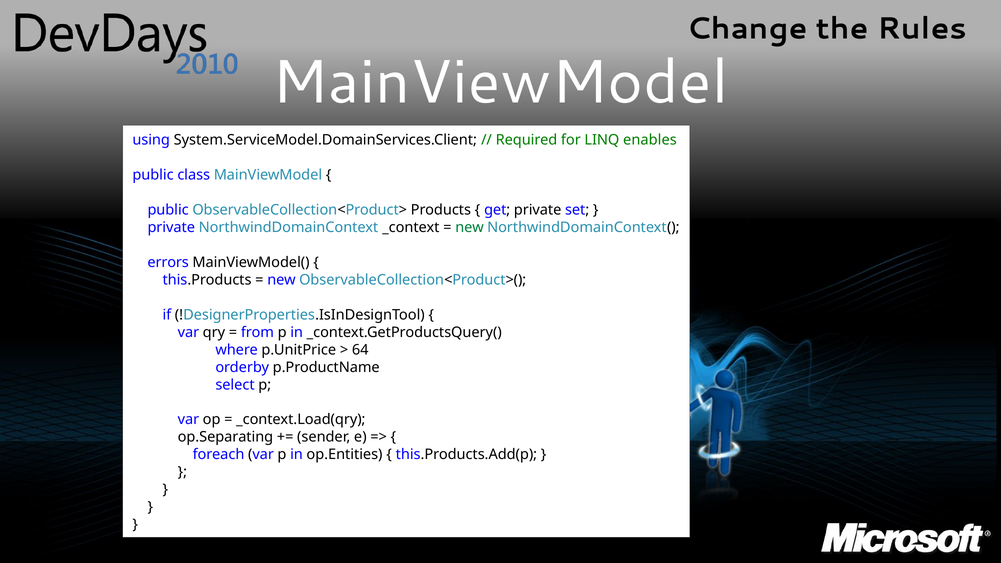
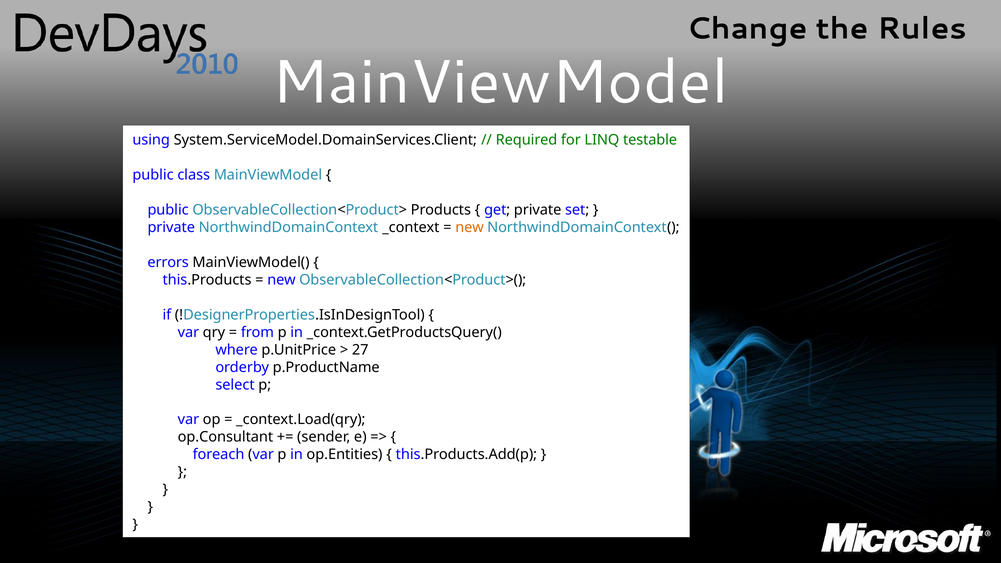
enables: enables -> testable (650, 140)
new colour: green -> orange (470, 227)
64: 64 -> 27 (360, 350)
op.Separating: op.Separating -> op.Consultant (225, 437)
